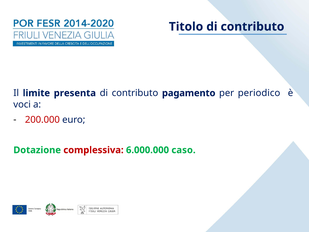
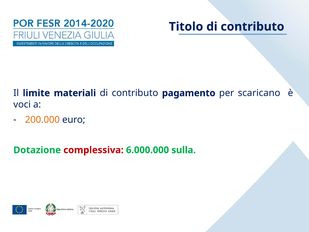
presenta: presenta -> materiali (75, 93)
periodico: periodico -> scaricano (259, 93)
200.000 colour: red -> orange (42, 120)
caso: caso -> sulla (184, 150)
